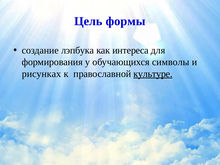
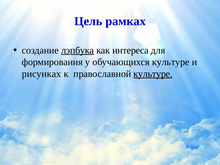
формы: формы -> рамках (126, 21)
лэпбука underline: none -> present (78, 50)
обучающихся символы: символы -> культуре (171, 62)
